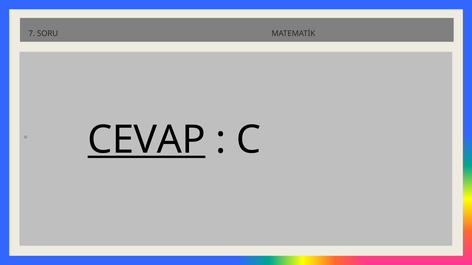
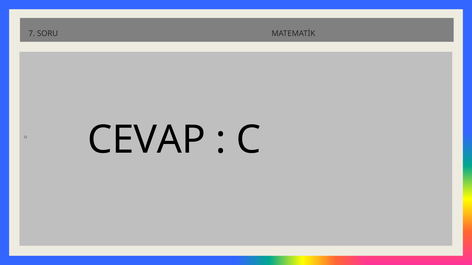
CEVAP underline: present -> none (147, 140)
